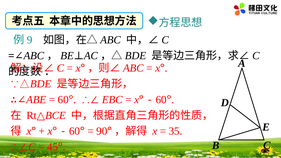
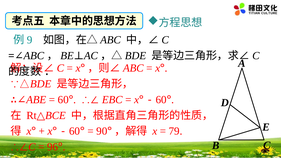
35: 35 -> 79 (176, 131)
45: 45 -> 96 (53, 147)
